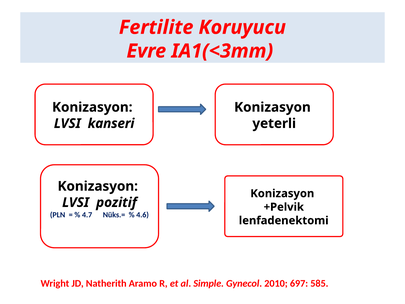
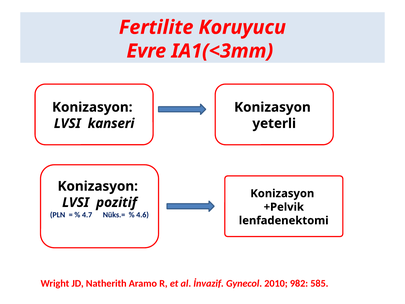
Simple: Simple -> İnvazif (209, 283)
697: 697 -> 982 (299, 283)
